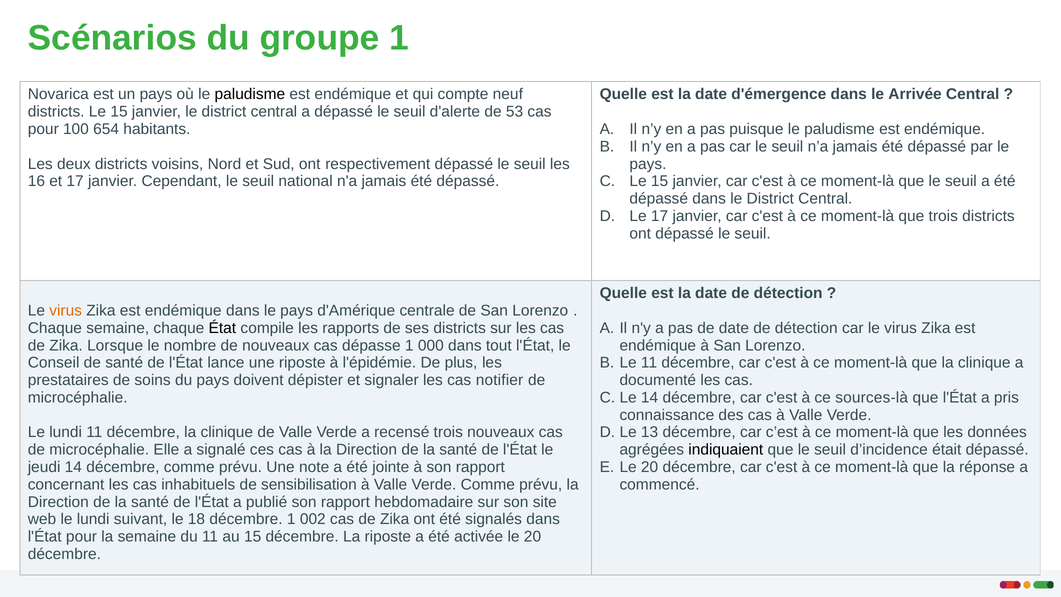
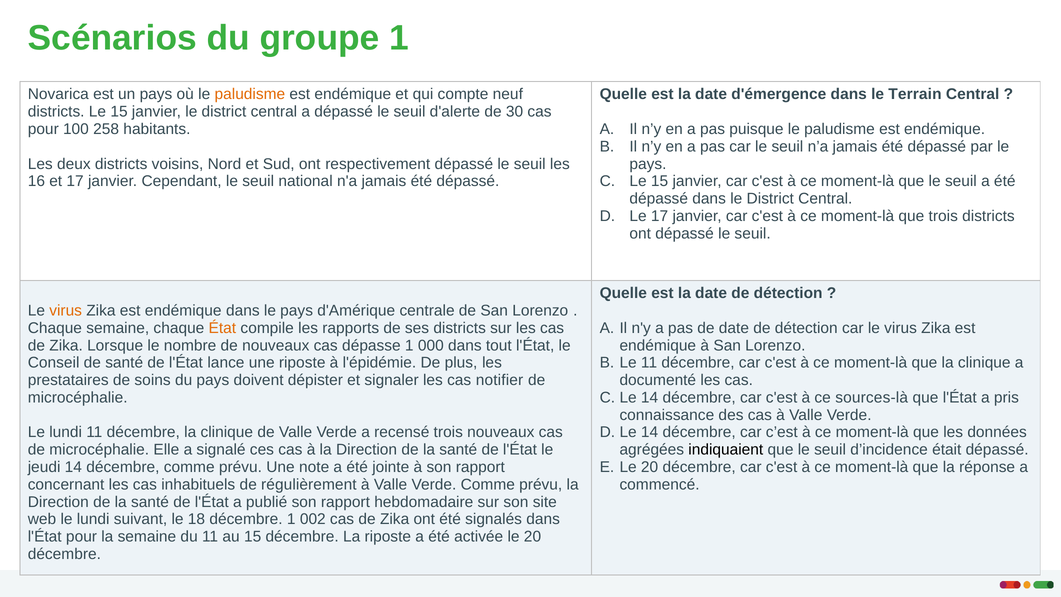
paludisme colour: black -> orange (250, 94)
Arrivée: Arrivée -> Terrain (915, 94)
53: 53 -> 30 (515, 112)
654: 654 -> 258 (106, 129)
État colour: black -> orange (222, 328)
13: 13 -> 14 (650, 432)
sensibilisation: sensibilisation -> régulièrement (309, 484)
